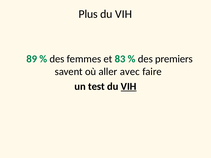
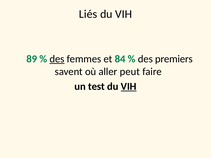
Plus: Plus -> Liés (88, 14)
des underline: none -> present (57, 59)
83: 83 -> 84 (120, 59)
avec: avec -> peut (130, 72)
